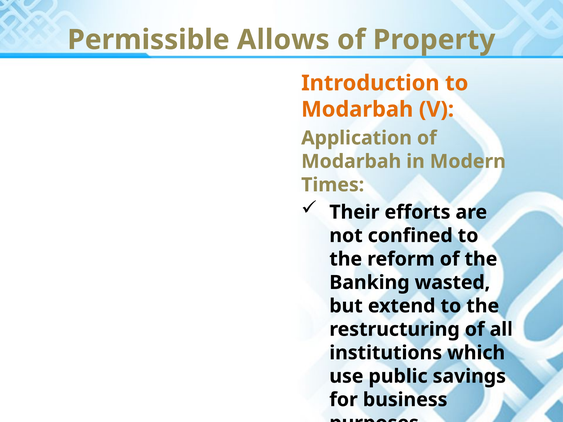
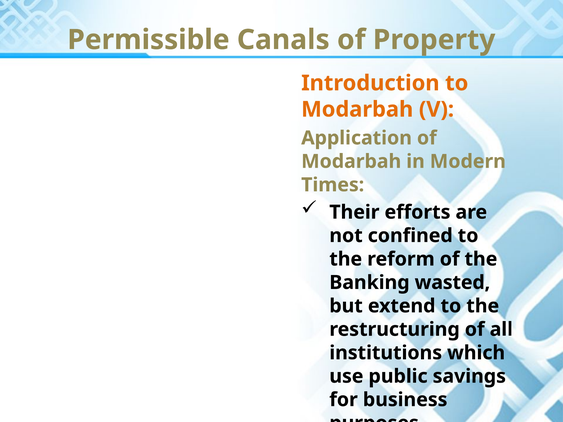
Allows: Allows -> Canals (283, 40)
